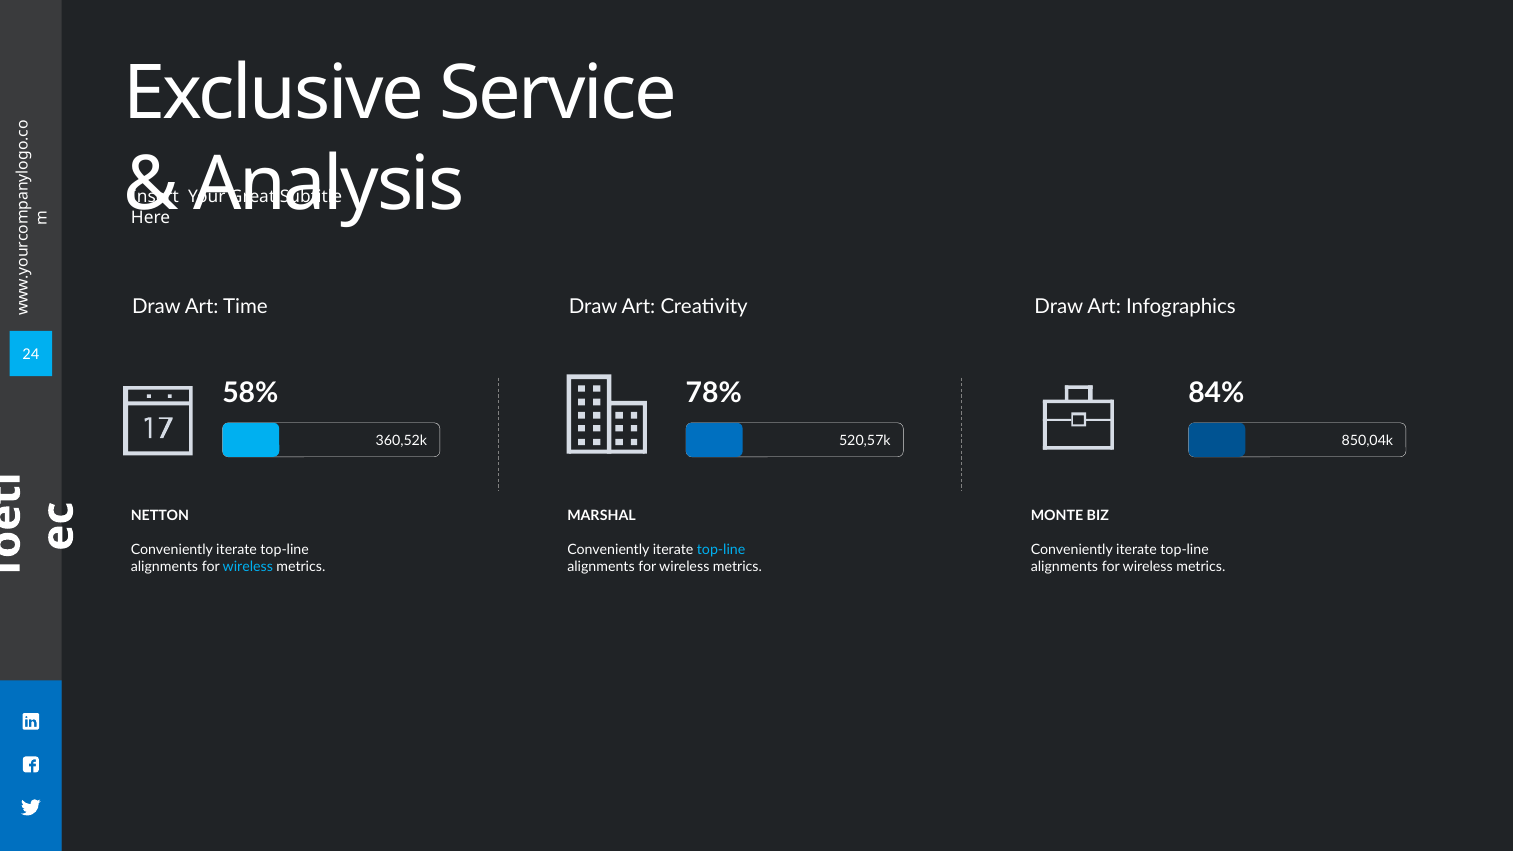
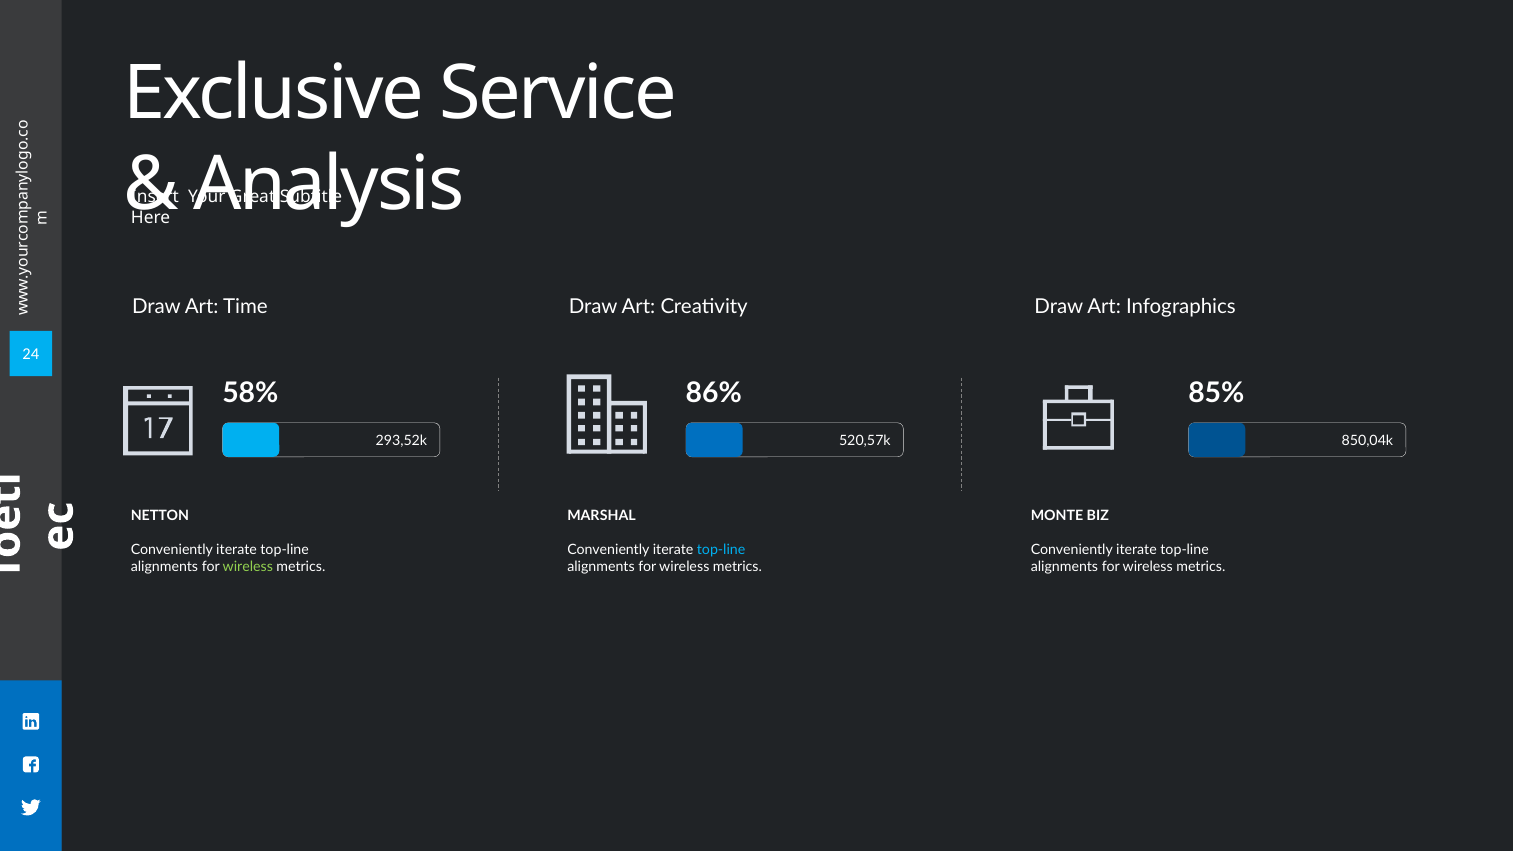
78%: 78% -> 86% (714, 393)
84%: 84% -> 85% (1216, 393)
360,52k: 360,52k -> 293,52k (401, 441)
wireless colour: light blue -> light green (248, 567)
